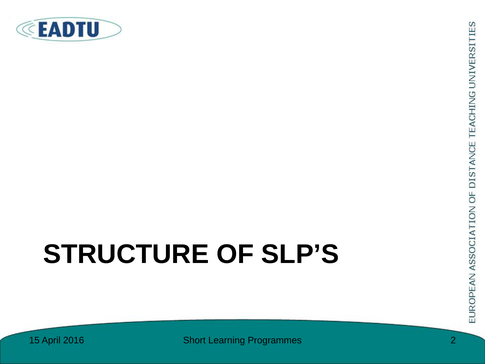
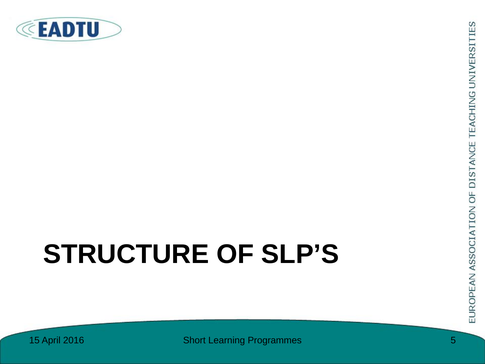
2: 2 -> 5 (453, 340)
